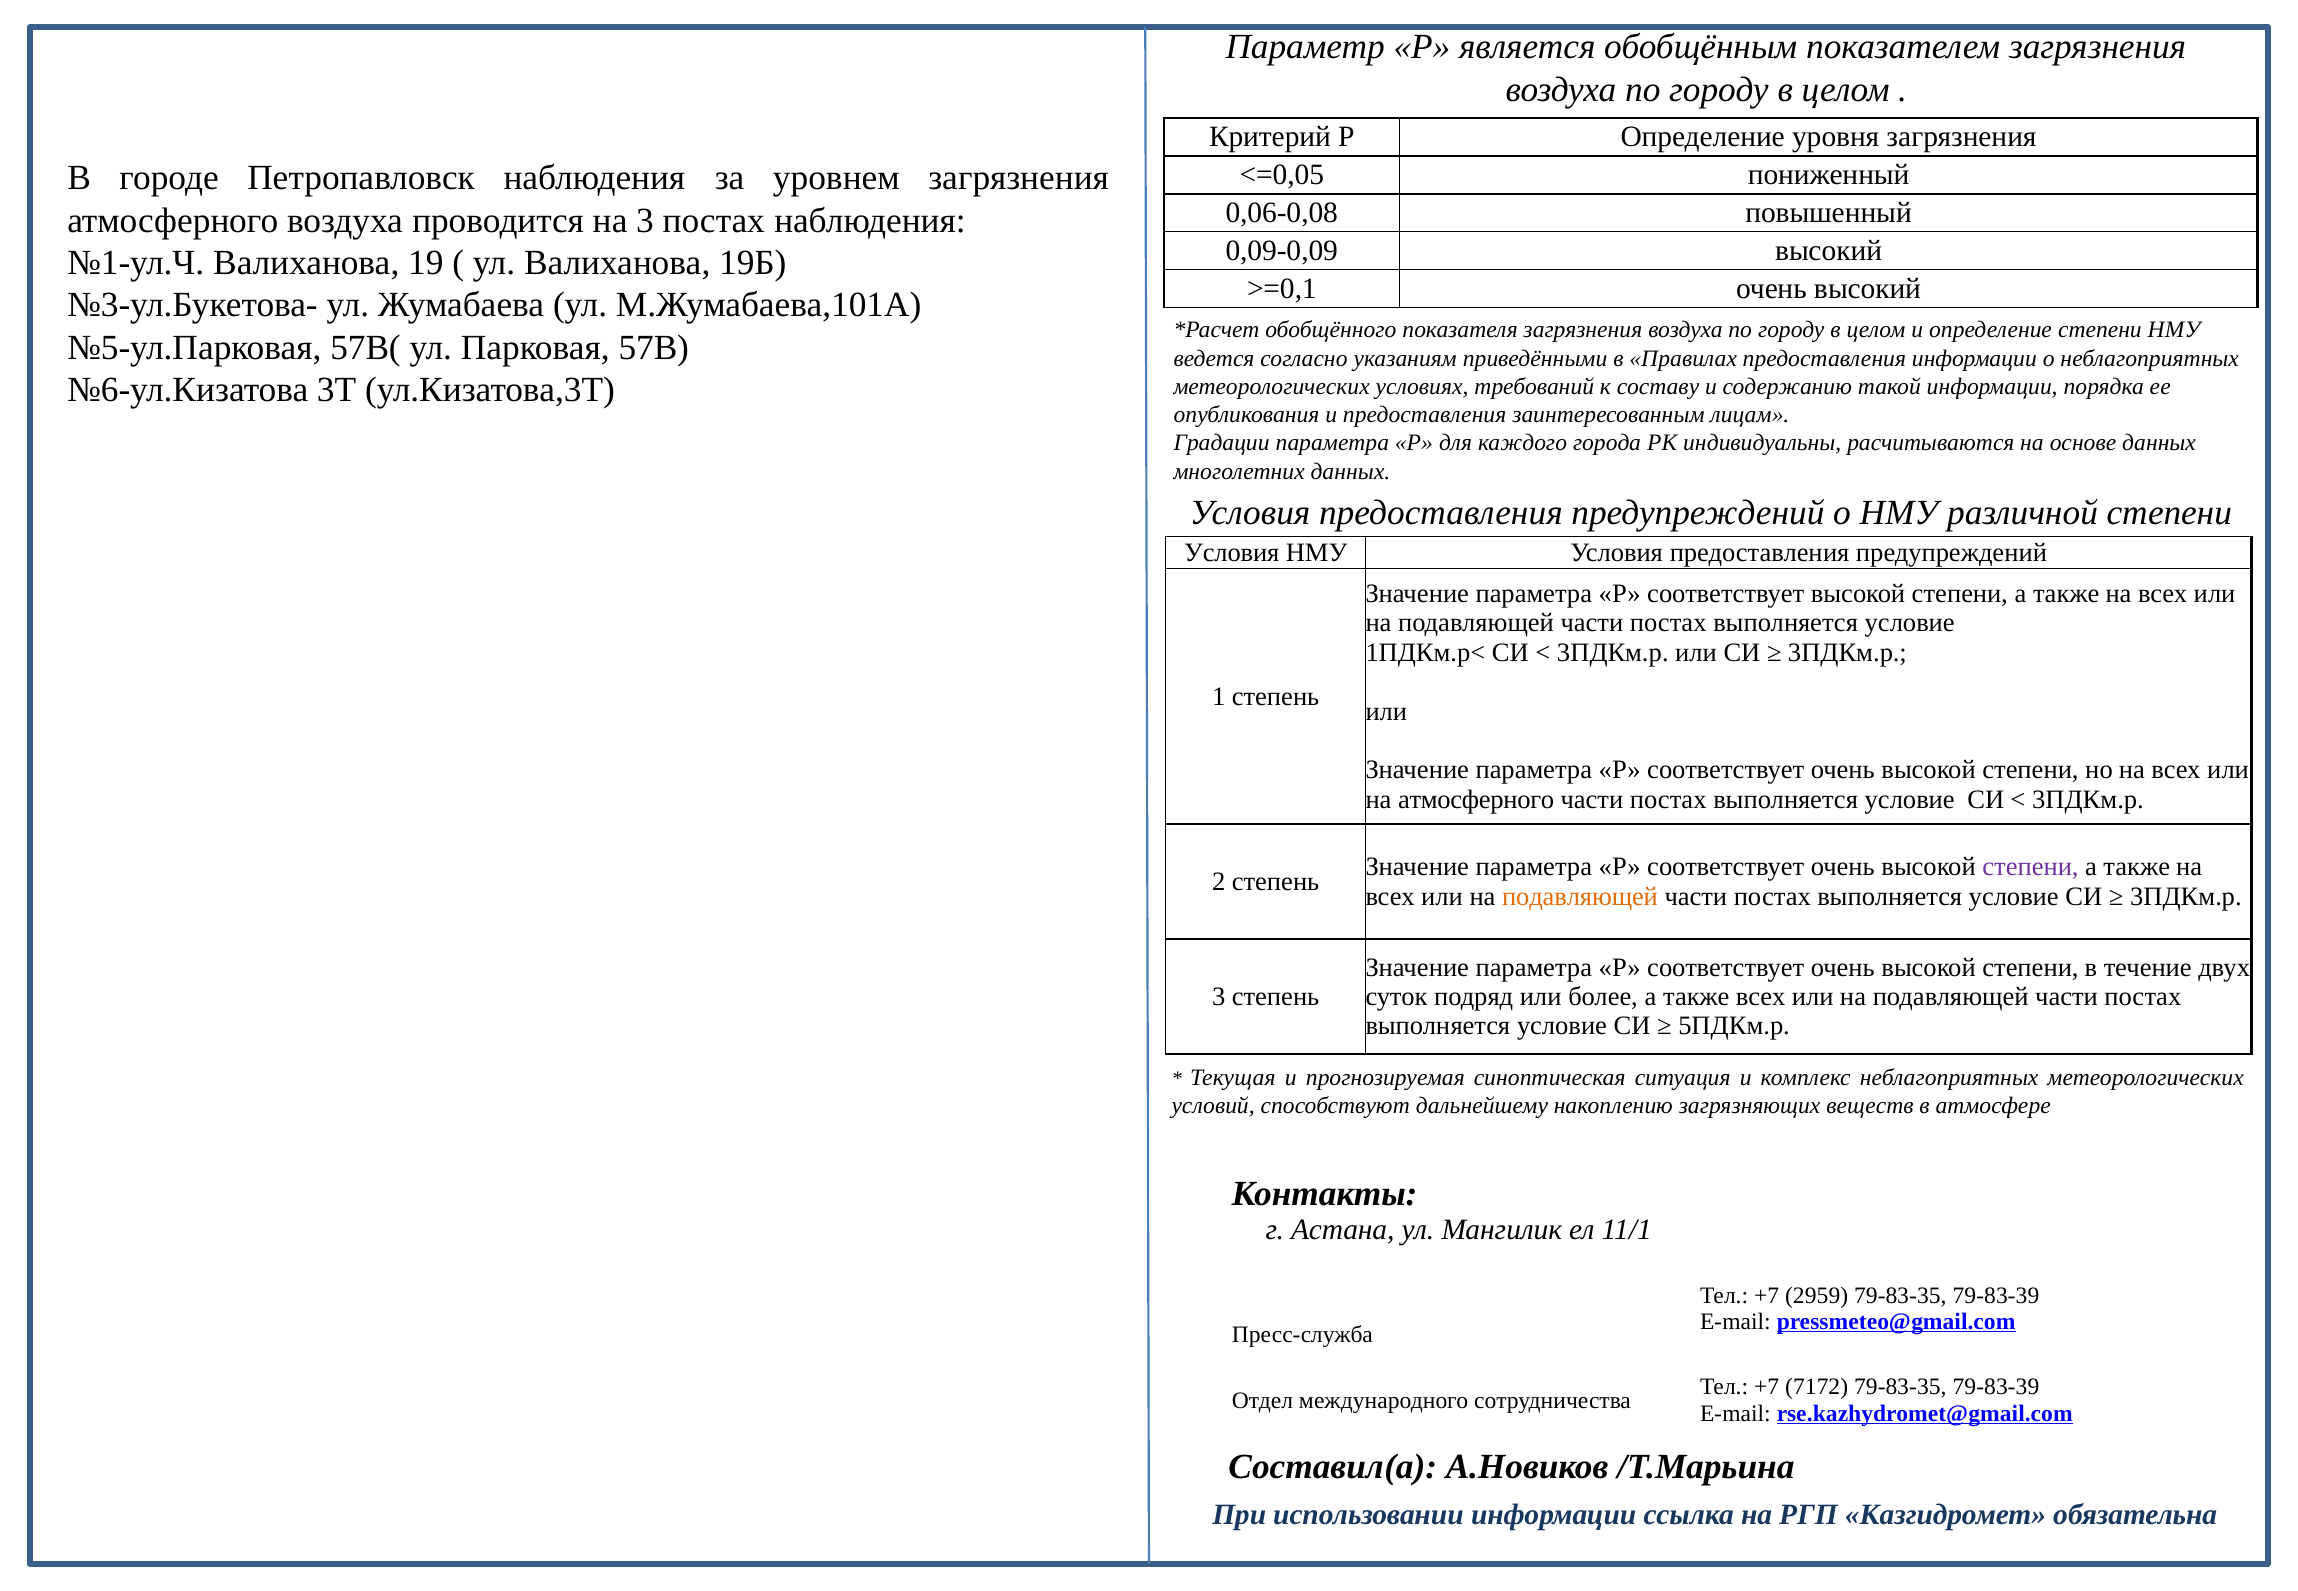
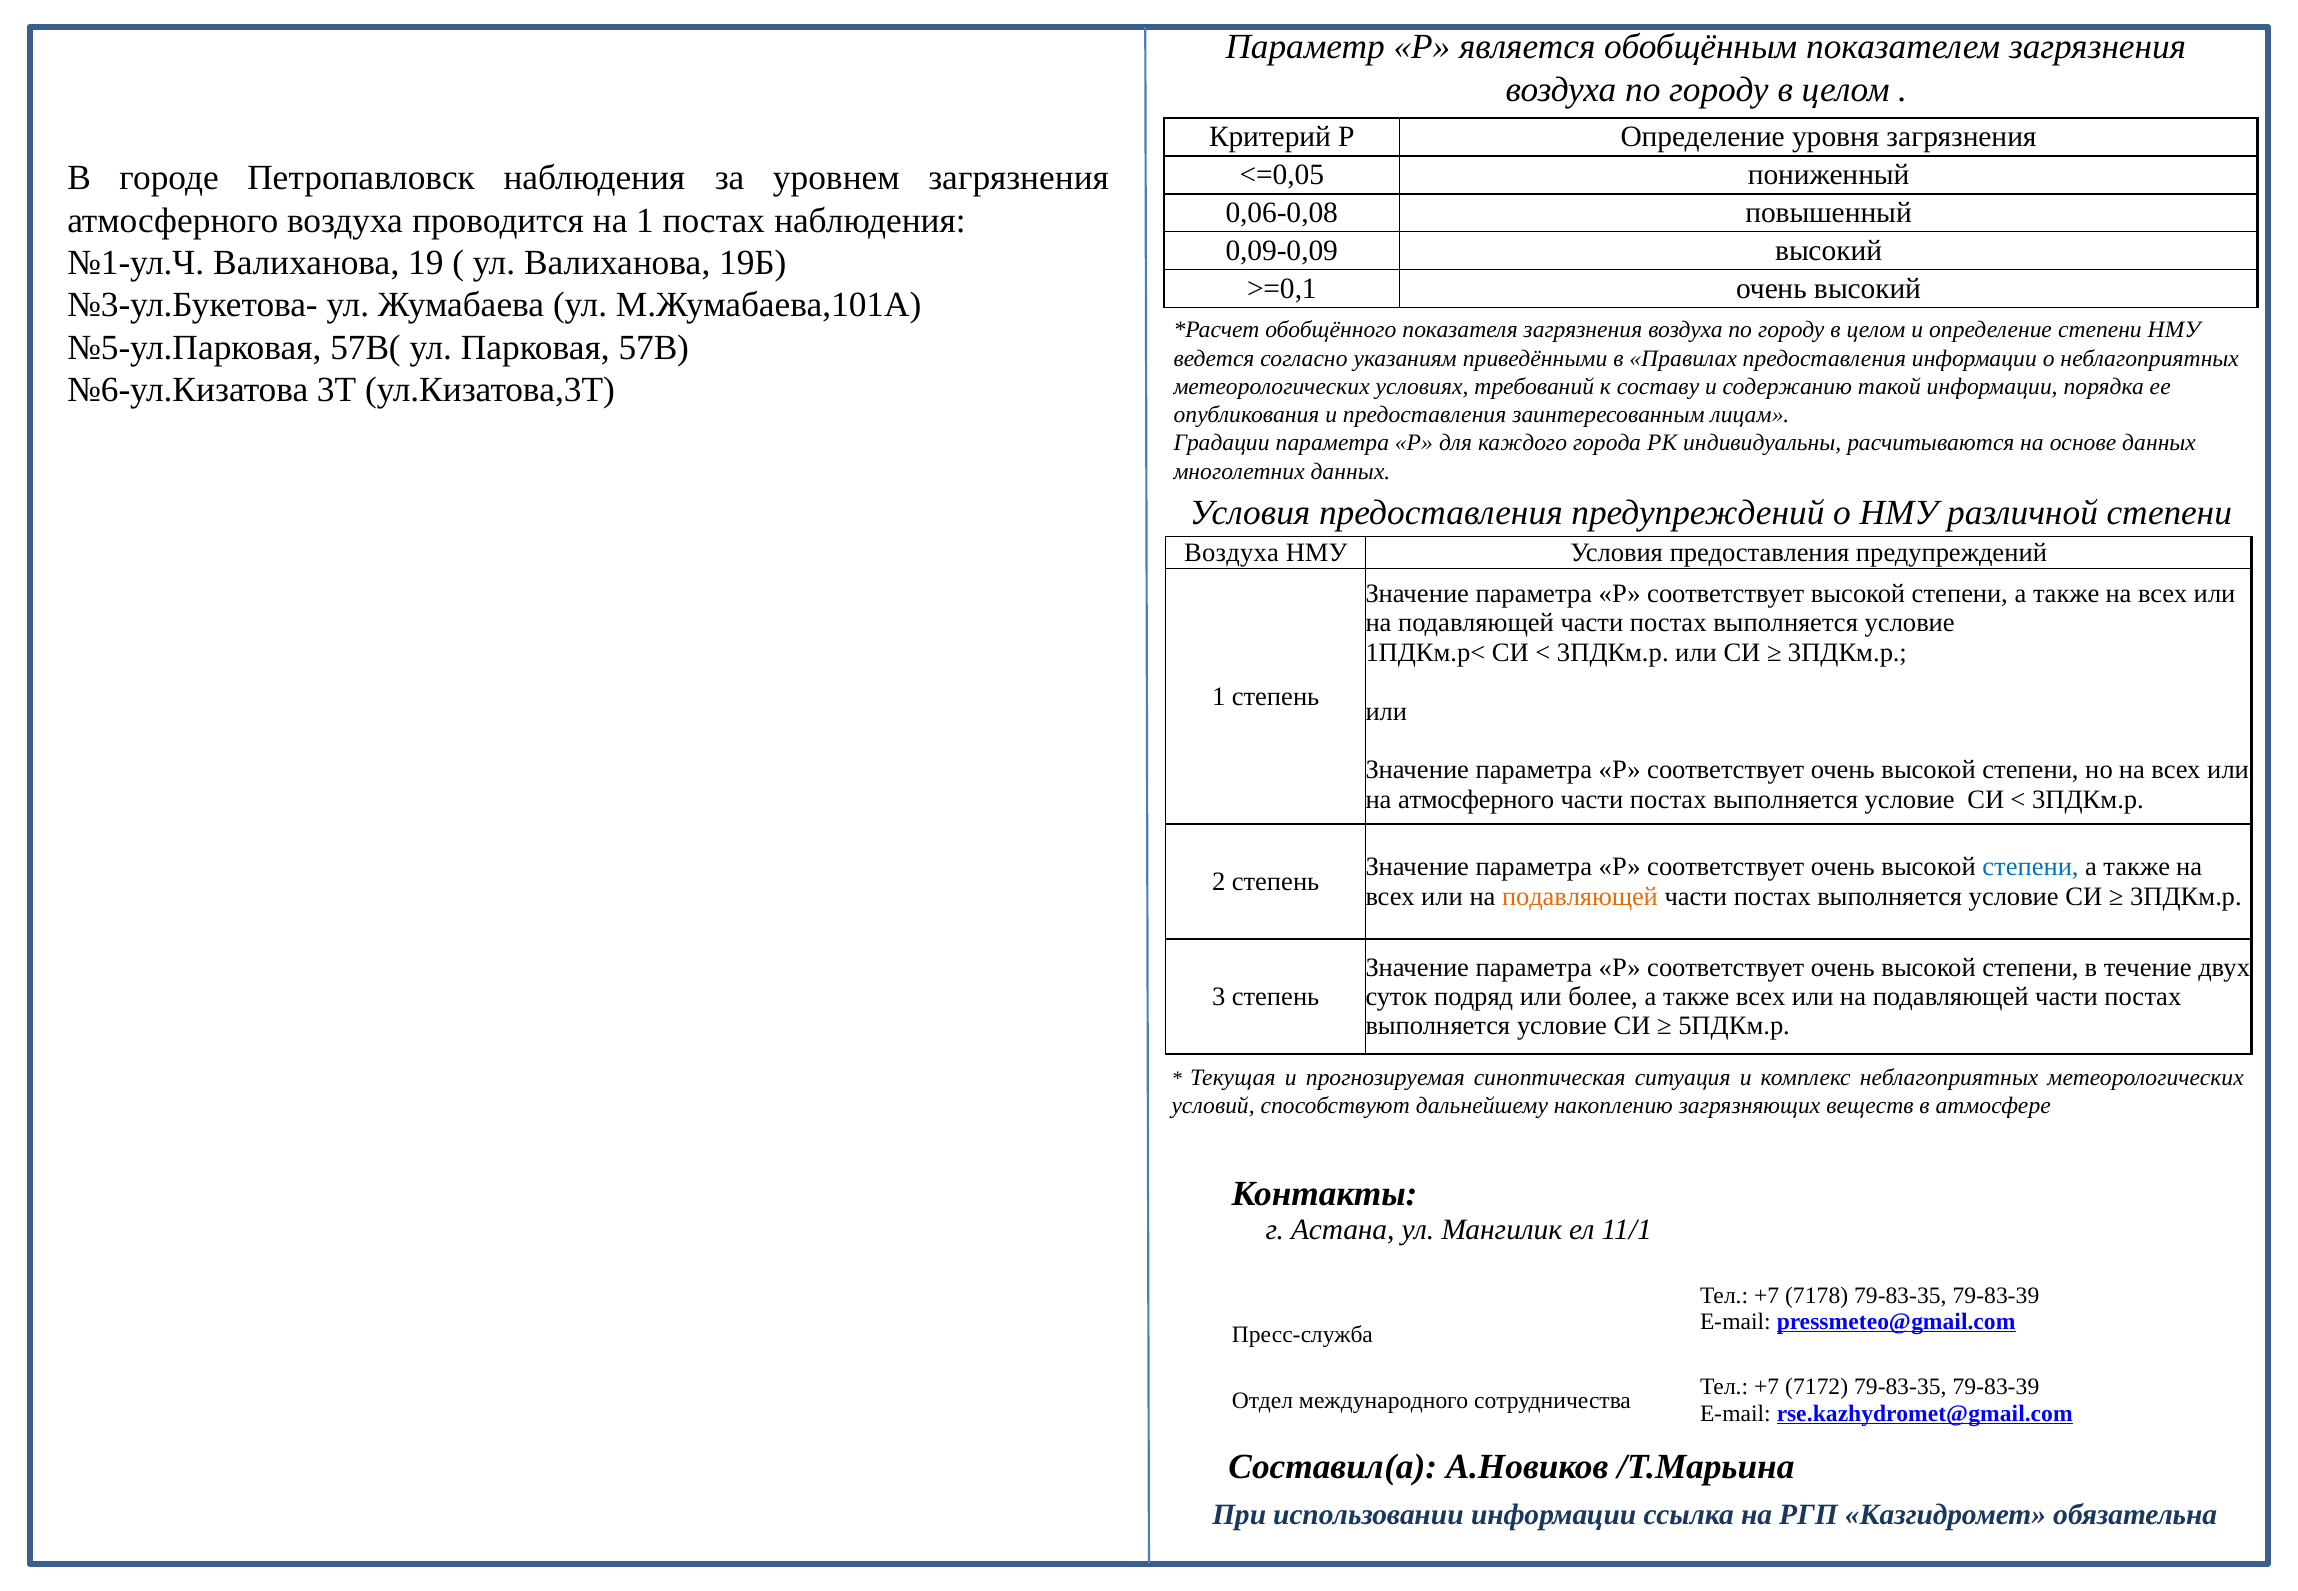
на 3: 3 -> 1 (645, 220)
Условия: Условия -> Воздуха (1232, 553)
степени colour: purple -> blue (2031, 867)
2959: 2959 -> 7178 (1817, 1295)
